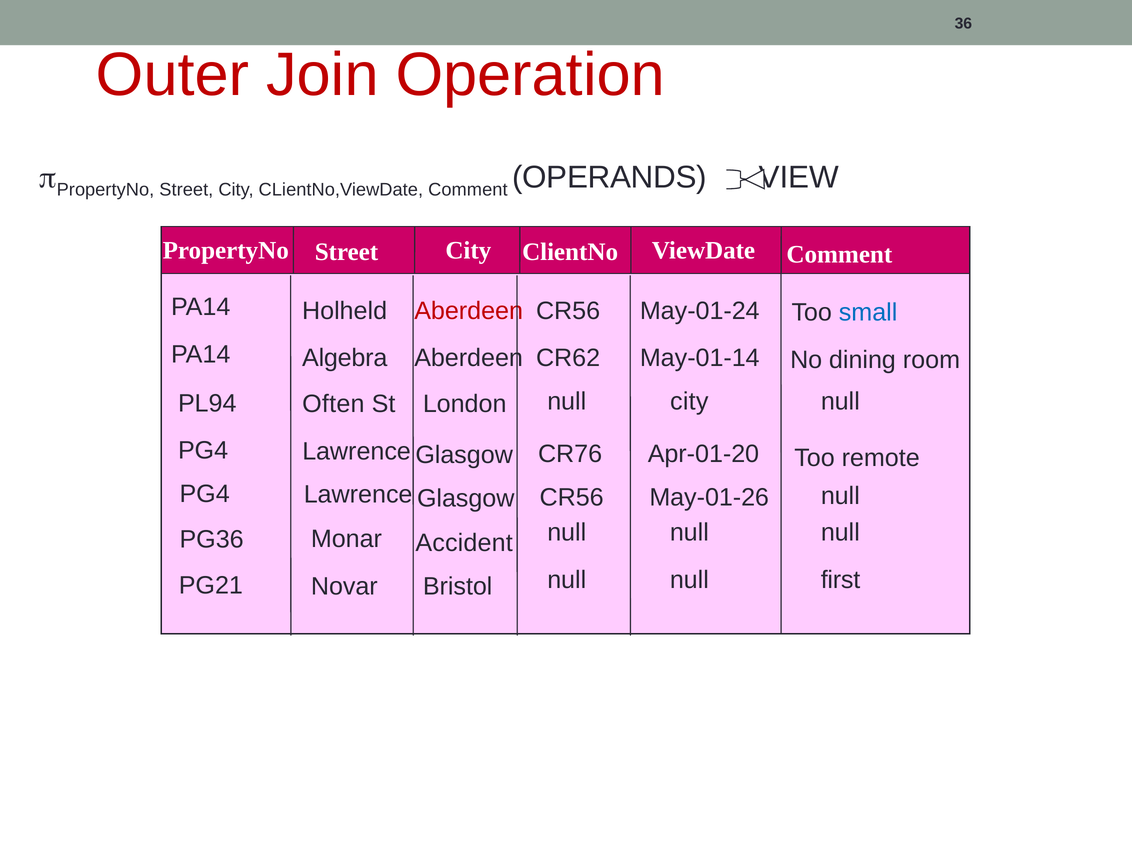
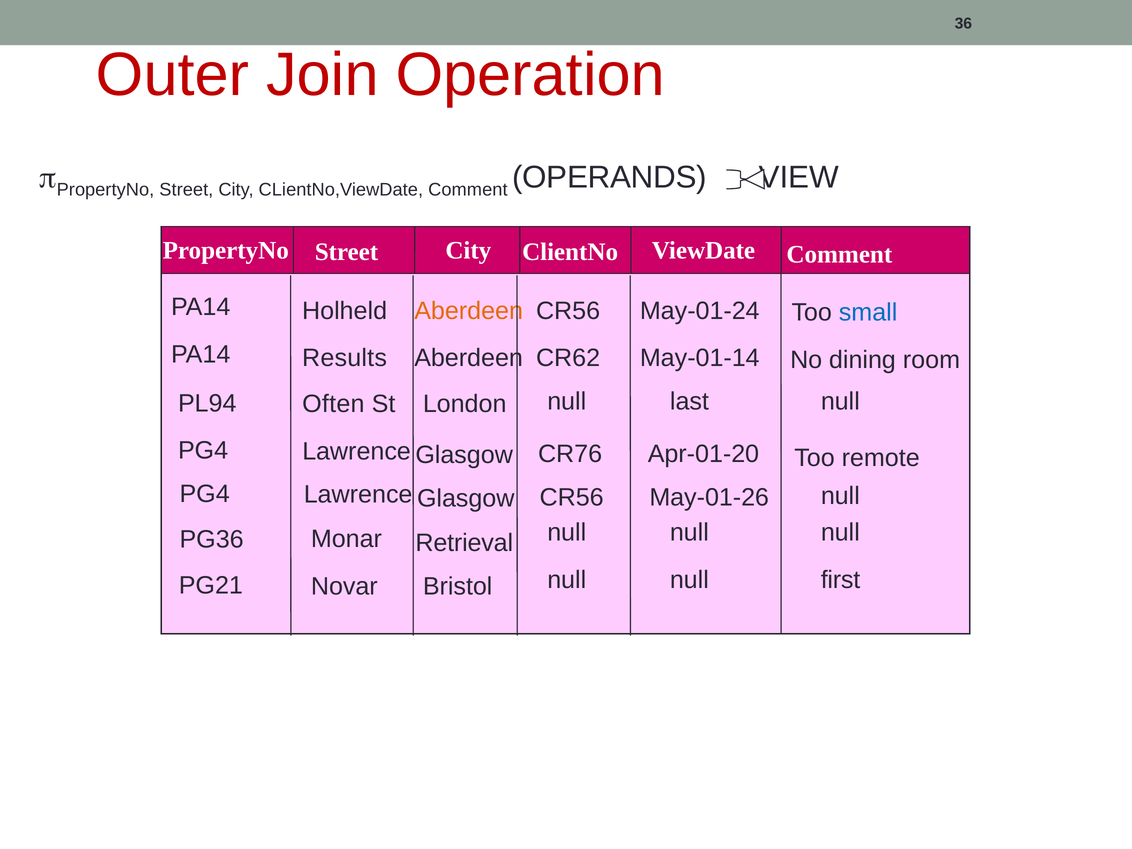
Aberdeen colour: red -> orange (469, 311)
Algebra: Algebra -> Results (345, 358)
city: city -> last (689, 401)
Accident: Accident -> Retrieval (464, 543)
